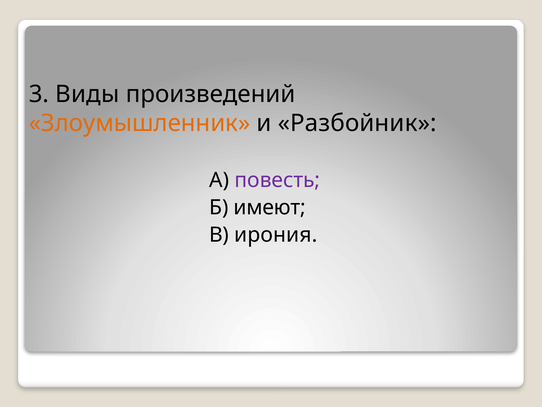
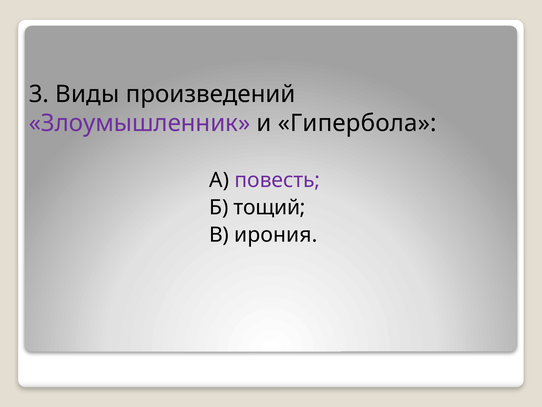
Злоумышленник colour: orange -> purple (140, 123)
Разбойник: Разбойник -> Гипербола (357, 123)
имеют: имеют -> тощий (270, 207)
